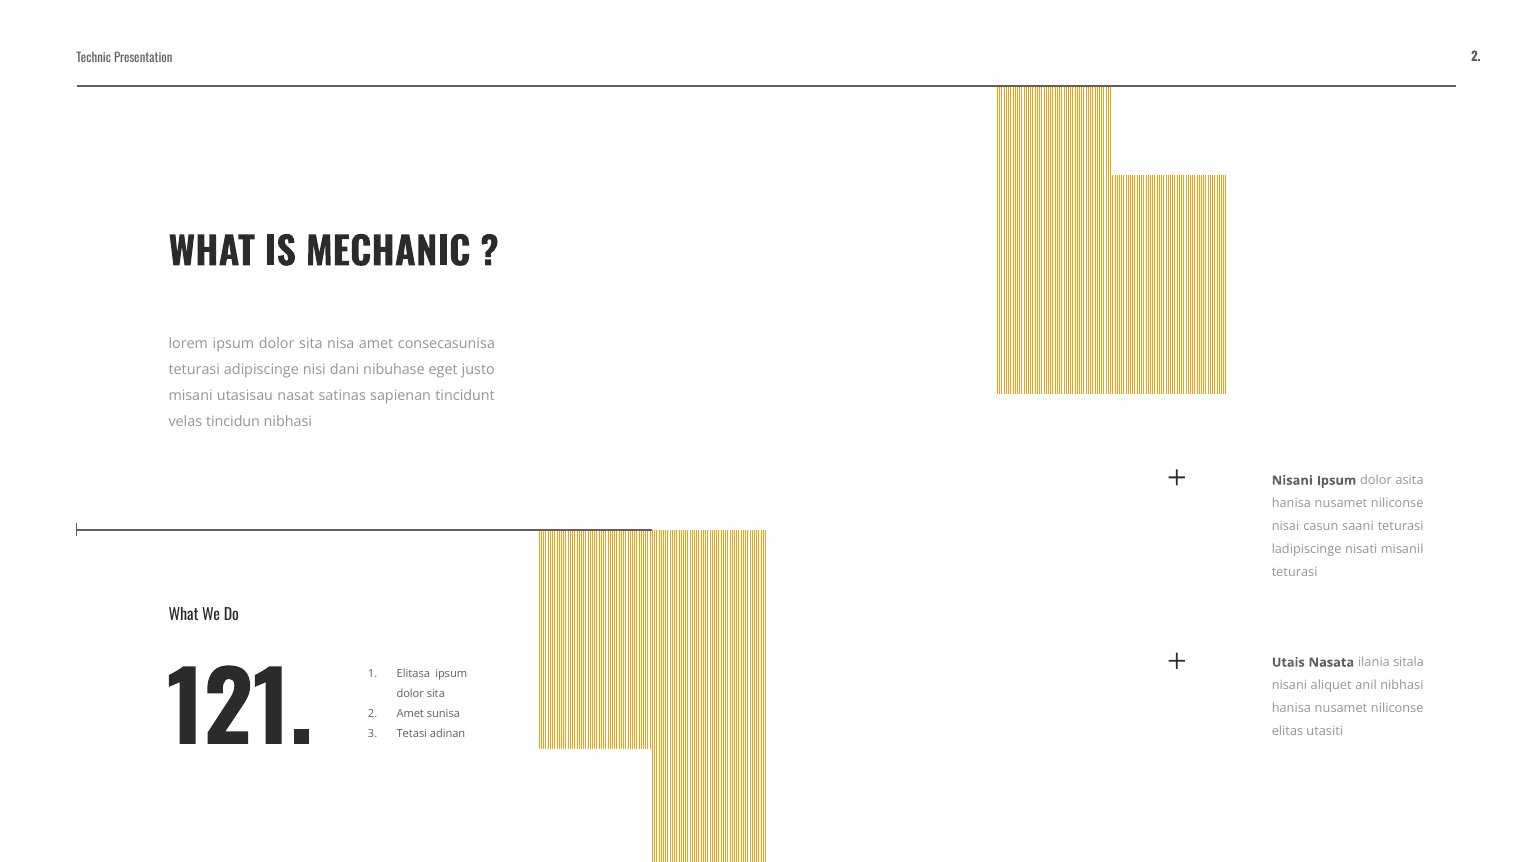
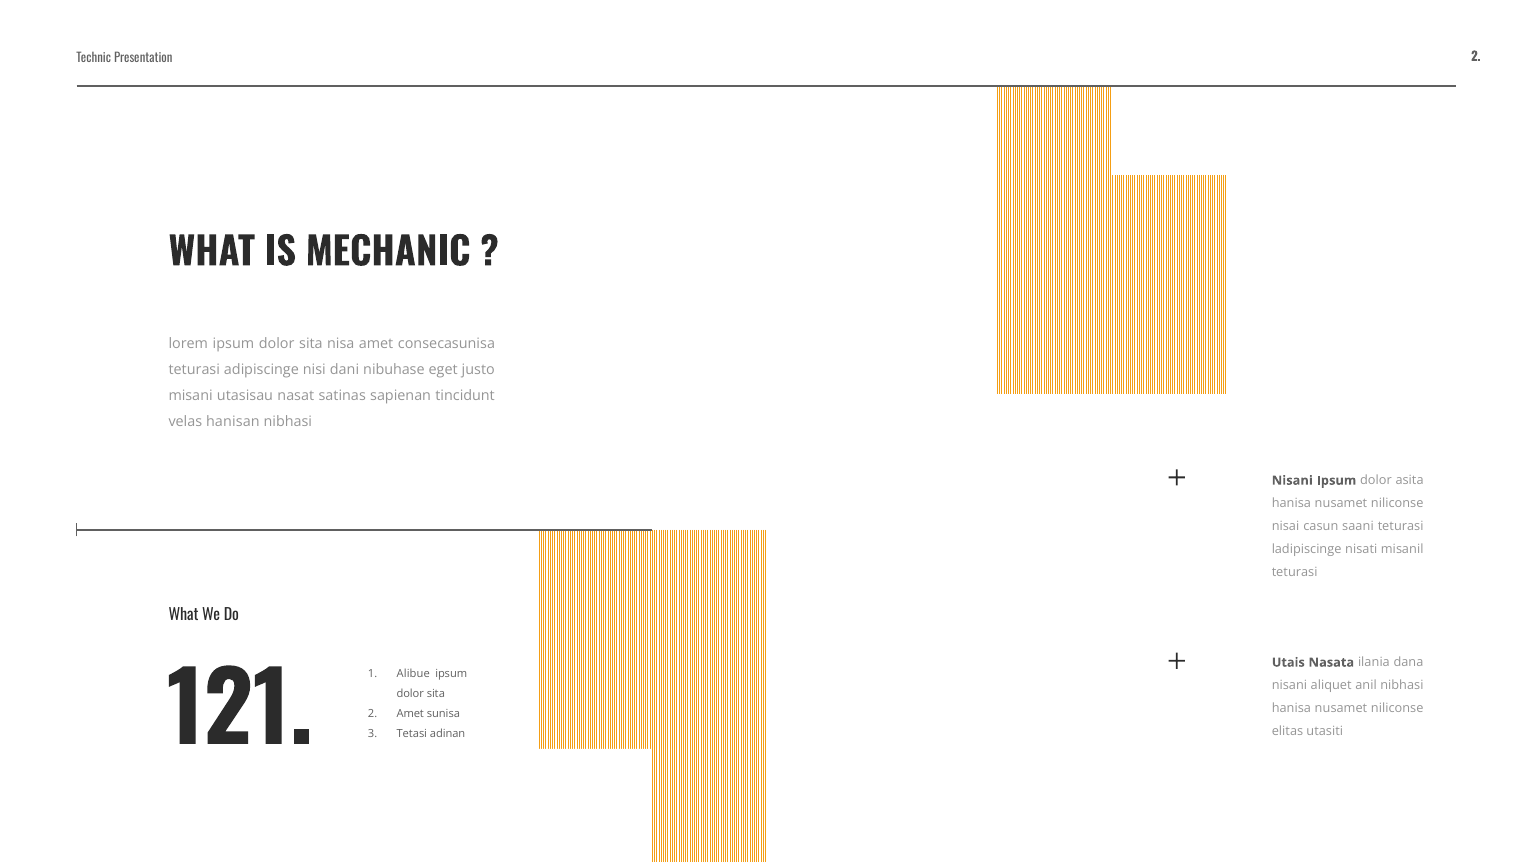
tincidun: tincidun -> hanisan (233, 422)
sitala: sitala -> dana (1408, 663)
Elitasa: Elitasa -> Alibue (413, 674)
